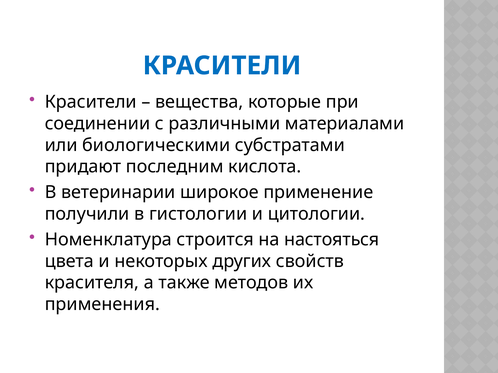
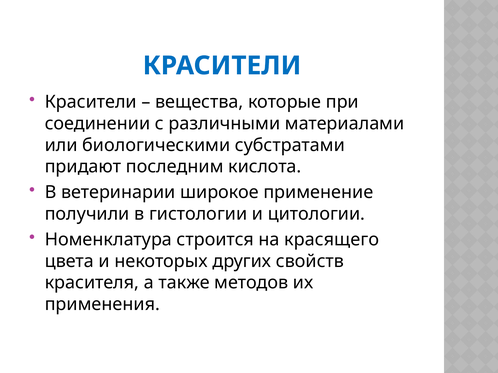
настояться: настояться -> красящего (332, 240)
